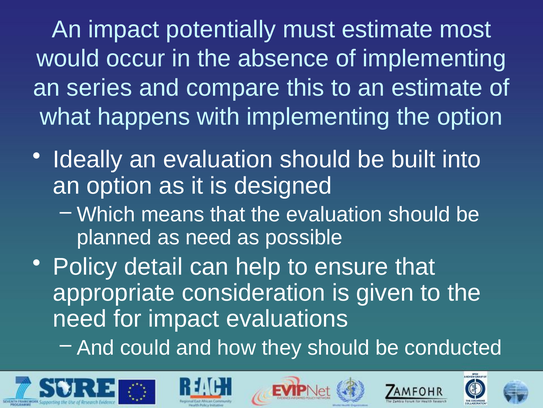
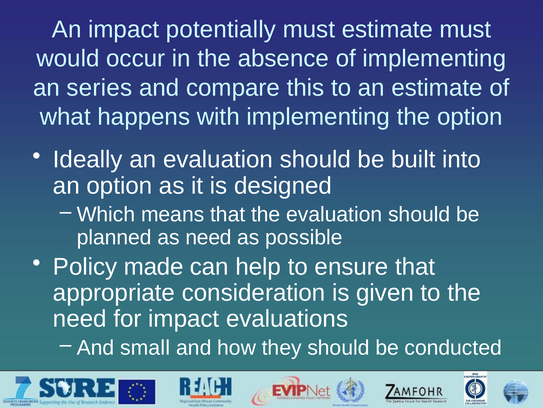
estimate most: most -> must (465, 30)
detail: detail -> made (154, 266)
could: could -> small (145, 347)
